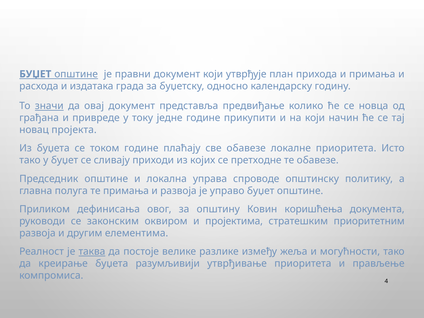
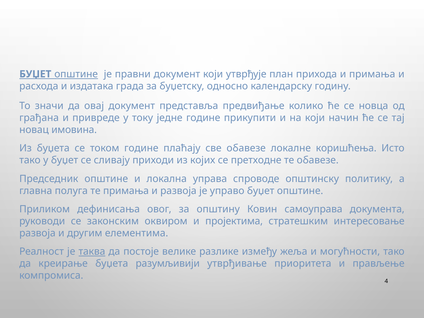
значи underline: present -> none (49, 106)
пројекта: пројекта -> имовина (74, 130)
локалне приоритета: приоритета -> коришћења (346, 148)
коришћења: коришћења -> самоуправа (314, 209)
приоритетним: приоритетним -> интересовање (369, 221)
